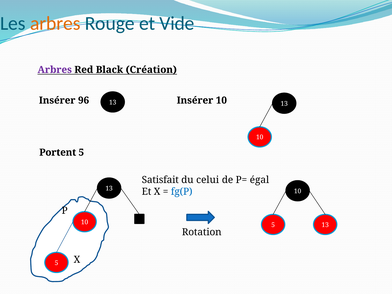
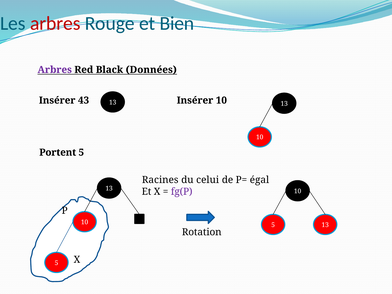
arbres colour: orange -> red (55, 23)
Vide: Vide -> Bien (177, 23)
Création: Création -> Données (151, 70)
96: 96 -> 43 (84, 100)
Satisfait: Satisfait -> Racines (160, 180)
fg(P colour: blue -> purple (182, 192)
